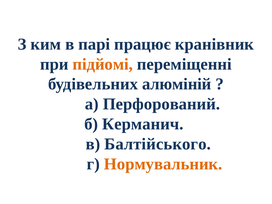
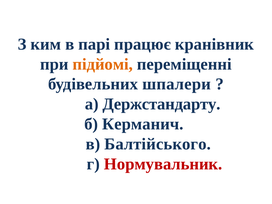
алюміній: алюміній -> шпалери (177, 84)
Перфорований: Перфорований -> Держстандарту (162, 104)
Нормувальник colour: orange -> red (163, 164)
